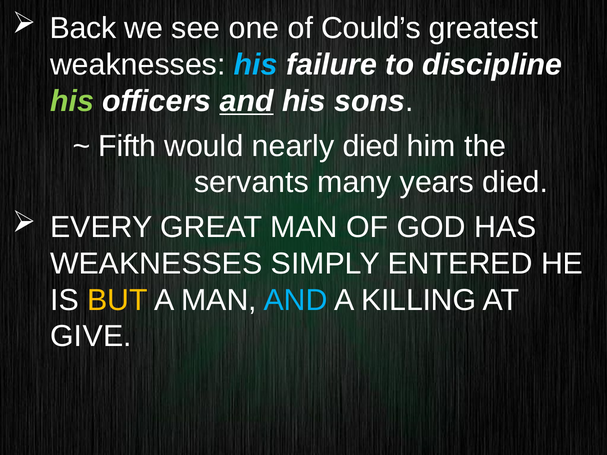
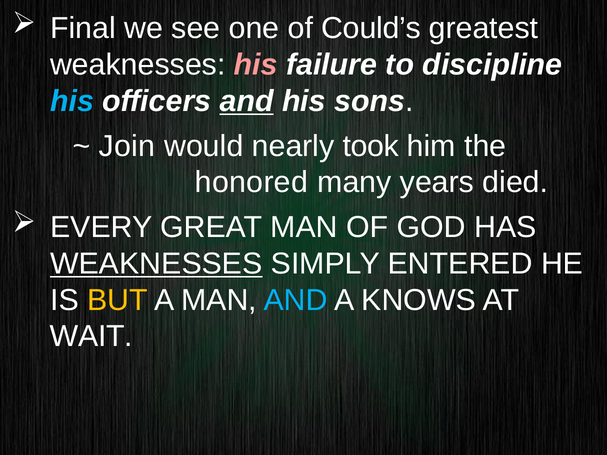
Back: Back -> Final (83, 28)
his colour: light blue -> pink (256, 65)
his colour: light green -> light blue (72, 101)
Fifth: Fifth -> Join (127, 146)
nearly died: died -> took (371, 146)
servants: servants -> honored (251, 183)
WEAKNESSES underline: none -> present (156, 264)
KILLING: KILLING -> KNOWS (419, 300)
GIVE: GIVE -> WAIT (91, 337)
